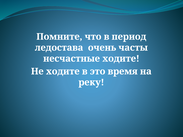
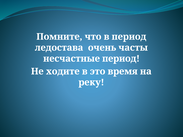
несчастные ходите: ходите -> период (121, 59)
